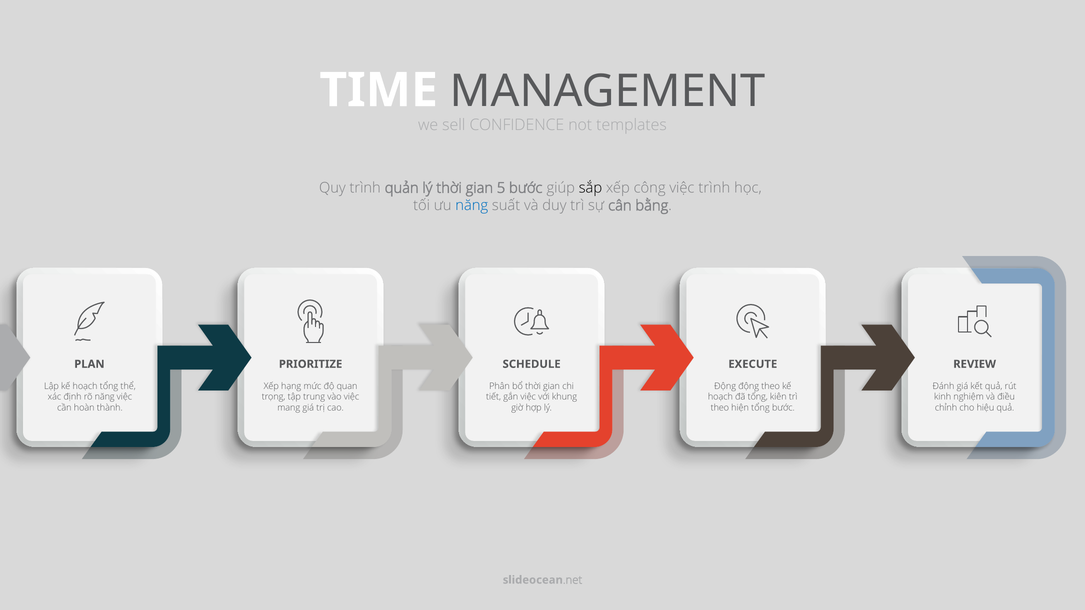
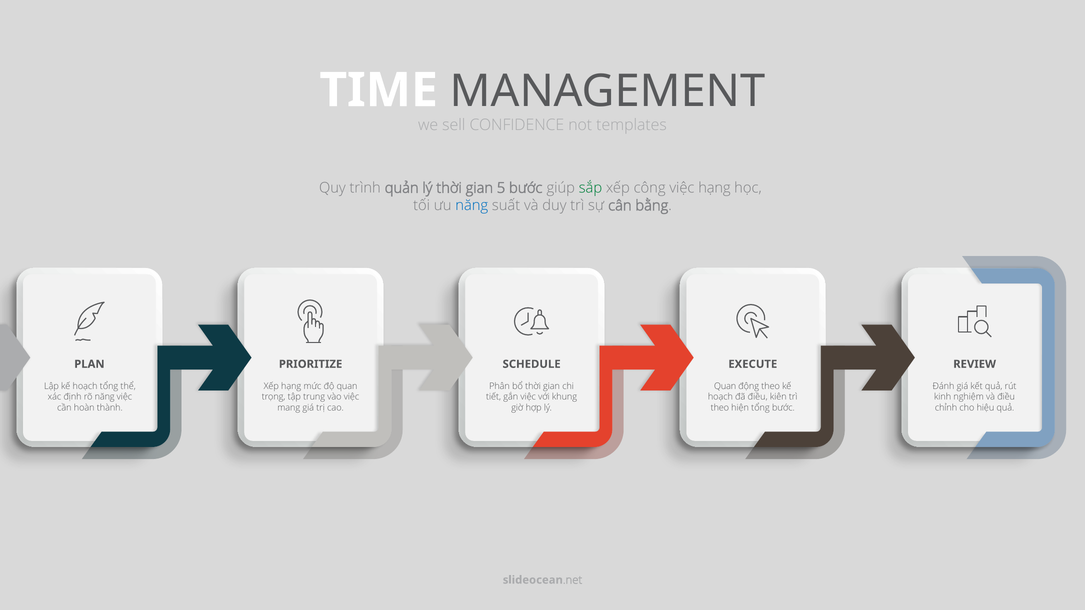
sắp colour: black -> green (590, 188)
việc trình: trình -> hạng (714, 188)
Động: Động -> Quan (725, 386)
đã tổng: tổng -> điều (758, 397)
